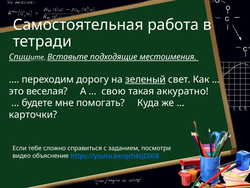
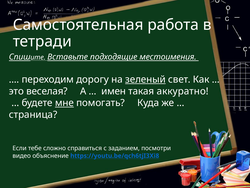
свою: свою -> имен (114, 91)
мне underline: none -> present (64, 103)
карточки: карточки -> страница (33, 114)
